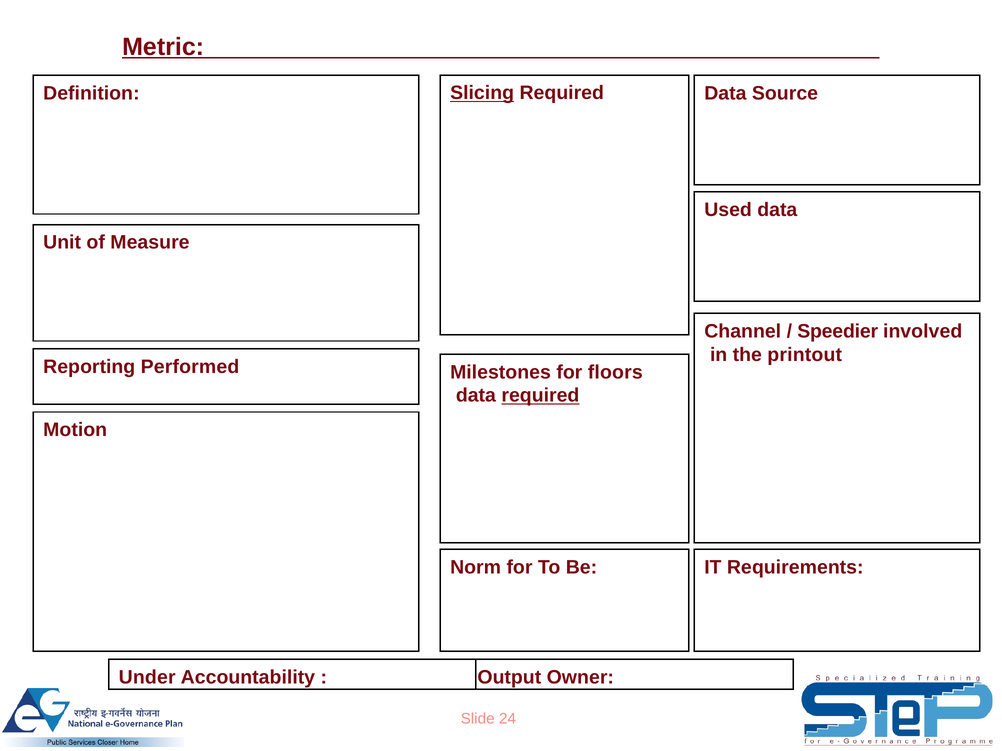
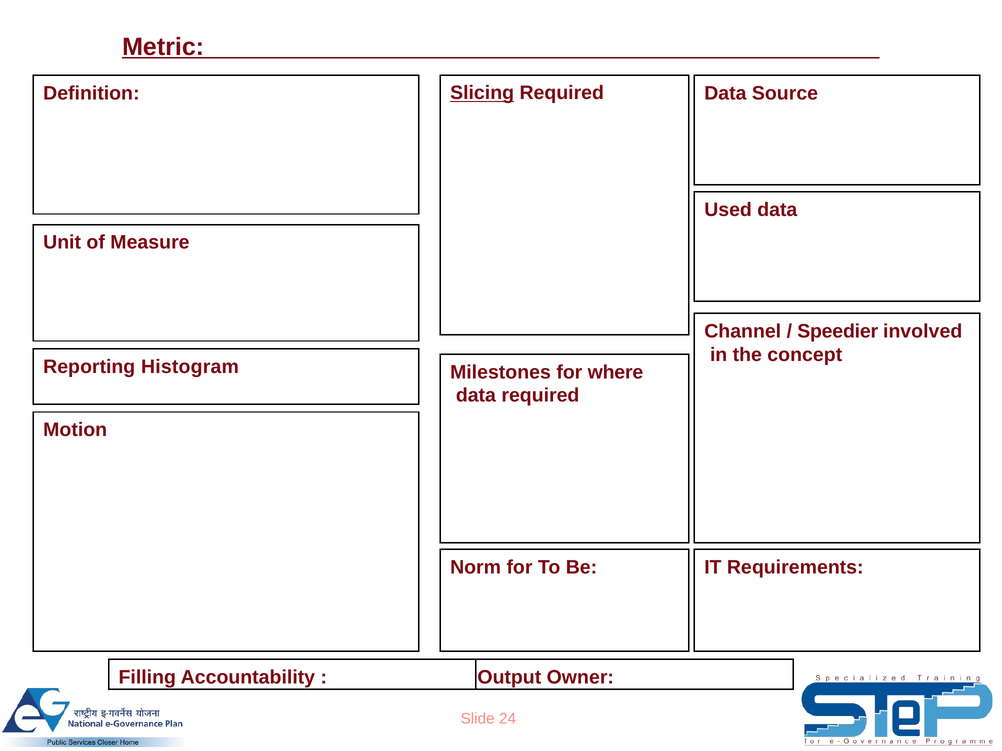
printout: printout -> concept (805, 355)
Performed: Performed -> Histogram (190, 367)
floors: floors -> where (615, 372)
required underline: present -> none (540, 396)
Under: Under -> Filling (147, 678)
